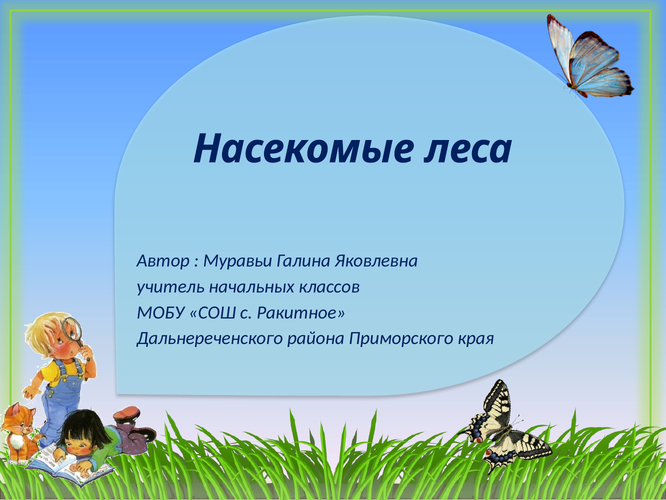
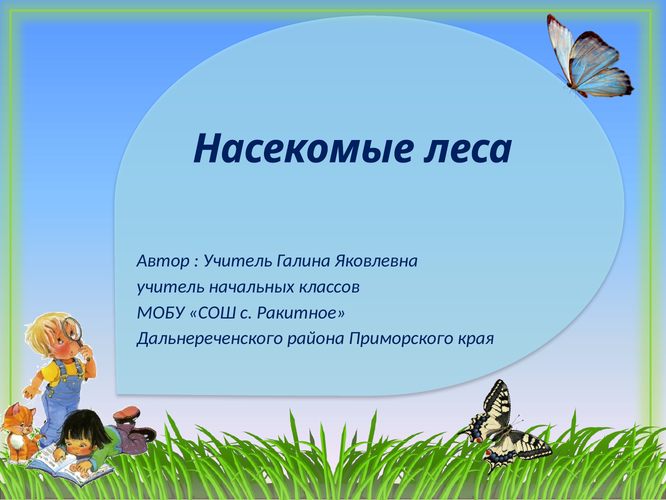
Муравьи: Муравьи -> Учитель (238, 260)
